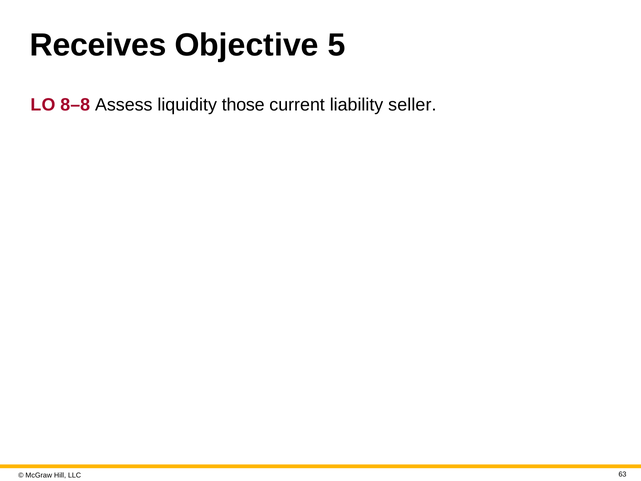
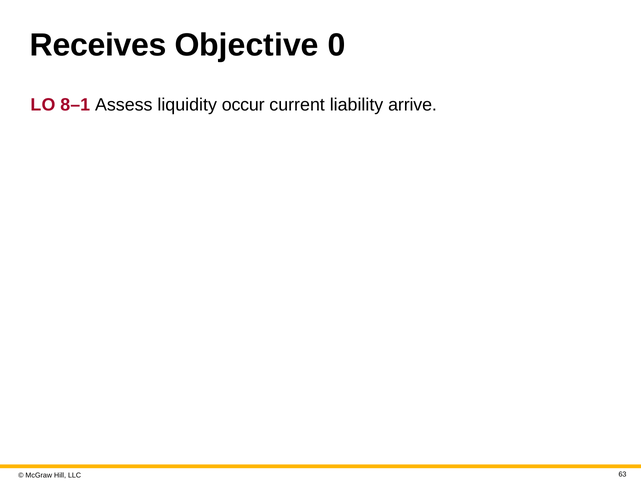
5: 5 -> 0 (336, 45)
8–8: 8–8 -> 8–1 (75, 105)
those: those -> occur (243, 105)
seller: seller -> arrive (413, 105)
